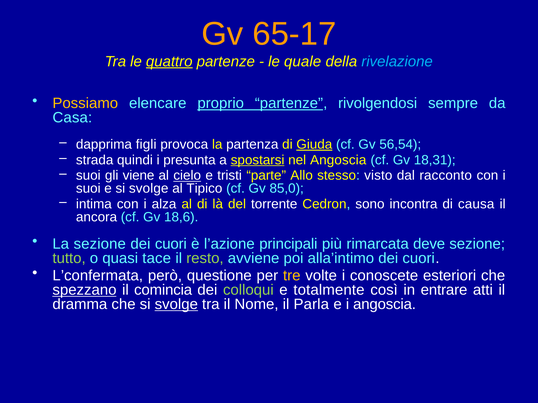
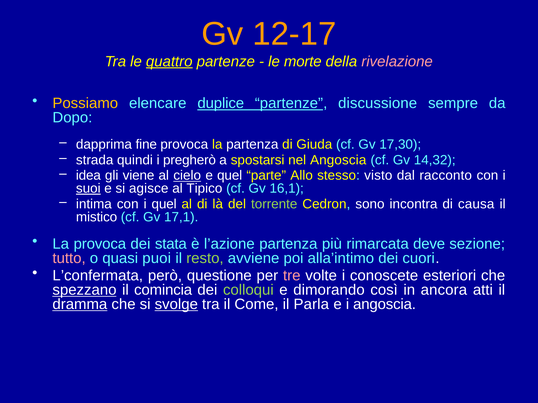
65-17: 65-17 -> 12-17 (294, 34)
quale: quale -> morte (303, 62)
rivelazione colour: light blue -> pink (397, 62)
proprio: proprio -> duplice (221, 103)
rivolgendosi: rivolgendosi -> discussione (378, 103)
Casa: Casa -> Dopo (72, 118)
figli: figli -> fine (146, 145)
Giuda underline: present -> none (314, 145)
56,54: 56,54 -> 17,30 (400, 145)
presunta: presunta -> pregherò (190, 160)
spostarsi underline: present -> none (258, 160)
18,31: 18,31 -> 14,32 (435, 160)
suoi: suoi -> idea (88, 176)
e tristi: tristi -> quel (230, 176)
suoi underline: none -> present (88, 189)
e si svolge: svolge -> agisce (149, 189)
85,0: 85,0 -> 16,1 (287, 189)
i alza: alza -> quel (164, 204)
torrente colour: white -> light green (274, 204)
ancora: ancora -> mistico (97, 217)
18,6: 18,6 -> 17,1 (181, 217)
La sezione: sezione -> provoca (100, 244)
cuori: cuori -> stata (171, 244)
l’azione principali: principali -> partenza (288, 244)
tutto colour: light green -> pink (69, 259)
tace: tace -> puoi (157, 259)
tre colour: yellow -> pink (292, 276)
totalmente: totalmente -> dimorando (329, 290)
entrare: entrare -> ancora (444, 290)
dramma underline: none -> present (80, 305)
Nome: Nome -> Come (257, 305)
